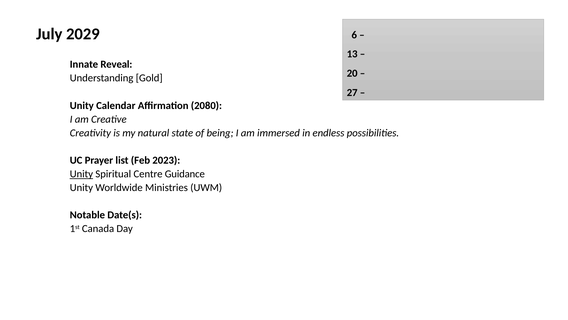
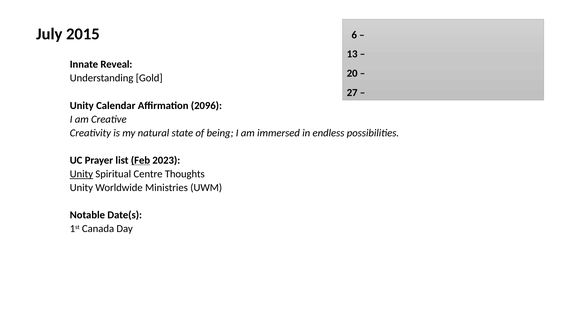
2029: 2029 -> 2015 (83, 34)
2080: 2080 -> 2096 (206, 105)
Feb underline: none -> present (140, 160)
Guidance: Guidance -> Thoughts (185, 174)
